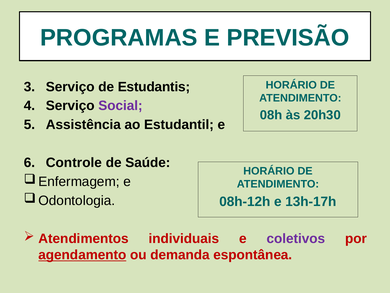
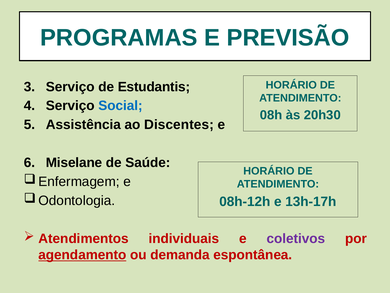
Social colour: purple -> blue (120, 106)
Estudantil: Estudantil -> Discentes (179, 125)
Controle: Controle -> Miselane (74, 162)
